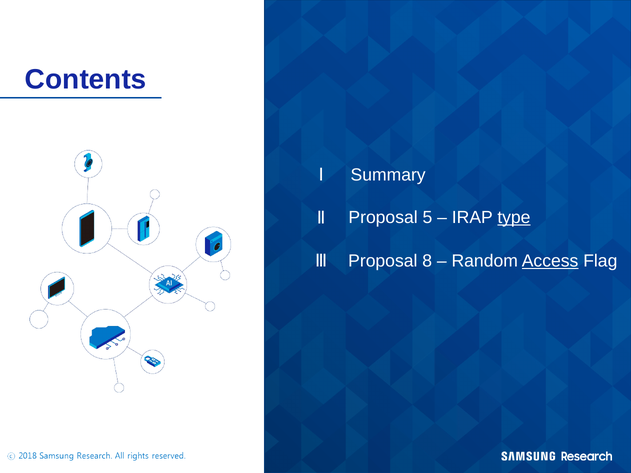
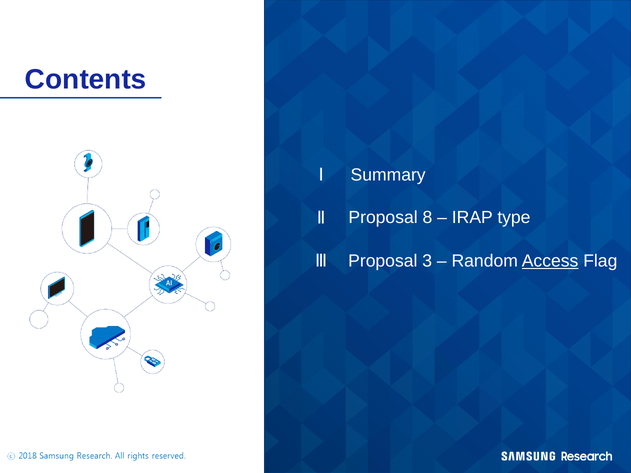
5: 5 -> 8 (427, 218)
type underline: present -> none (514, 218)
8: 8 -> 3 (427, 261)
